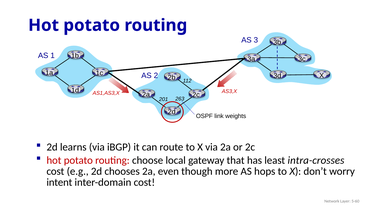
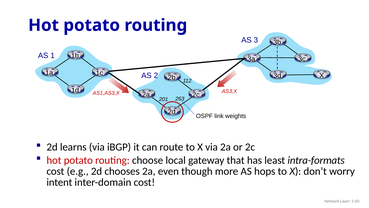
intra-crosses: intra-crosses -> intra-formats (316, 160)
